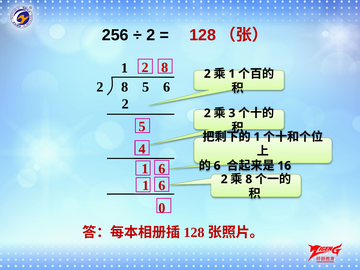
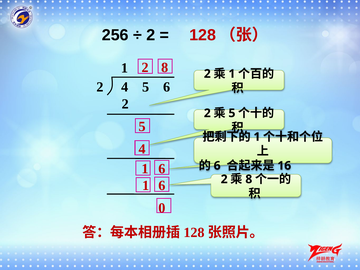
2 8: 8 -> 4 (125, 87)
3: 3 -> 5 (232, 113)
